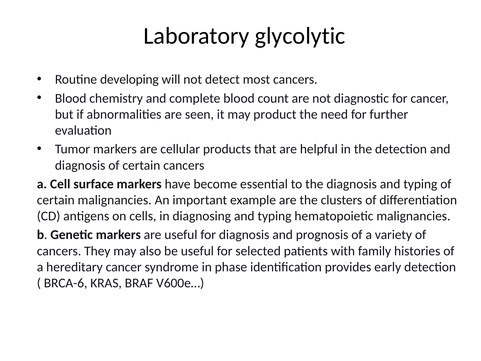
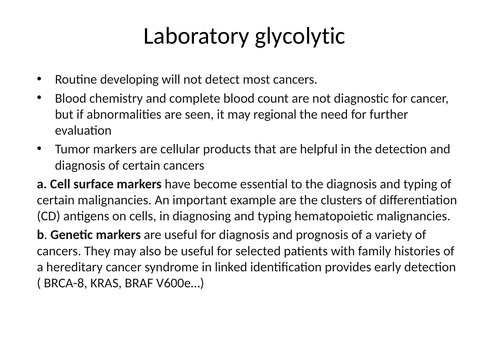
product: product -> regional (275, 114)
phase: phase -> linked (231, 267)
BRCA-6: BRCA-6 -> BRCA-8 (66, 283)
